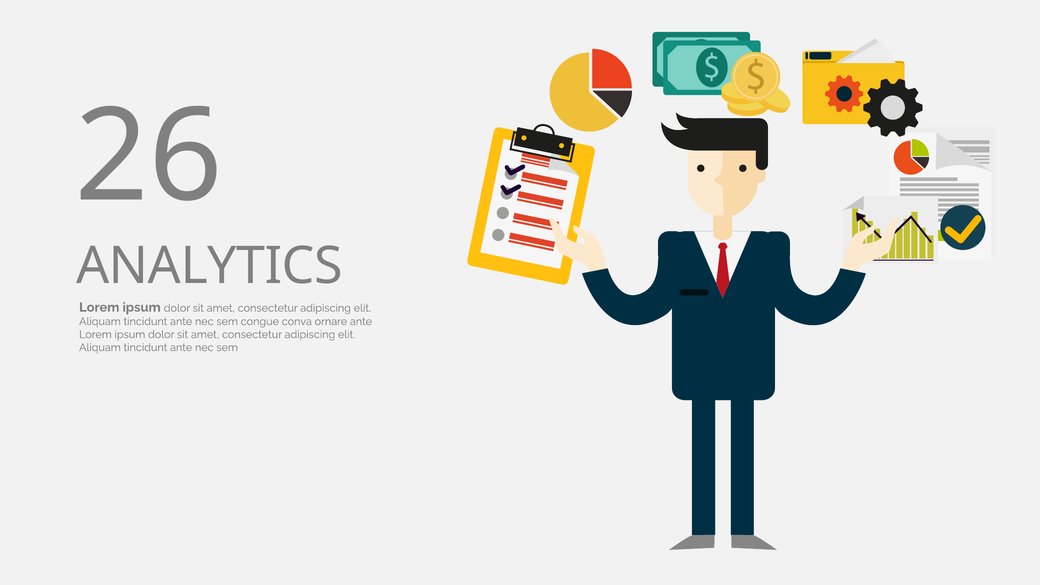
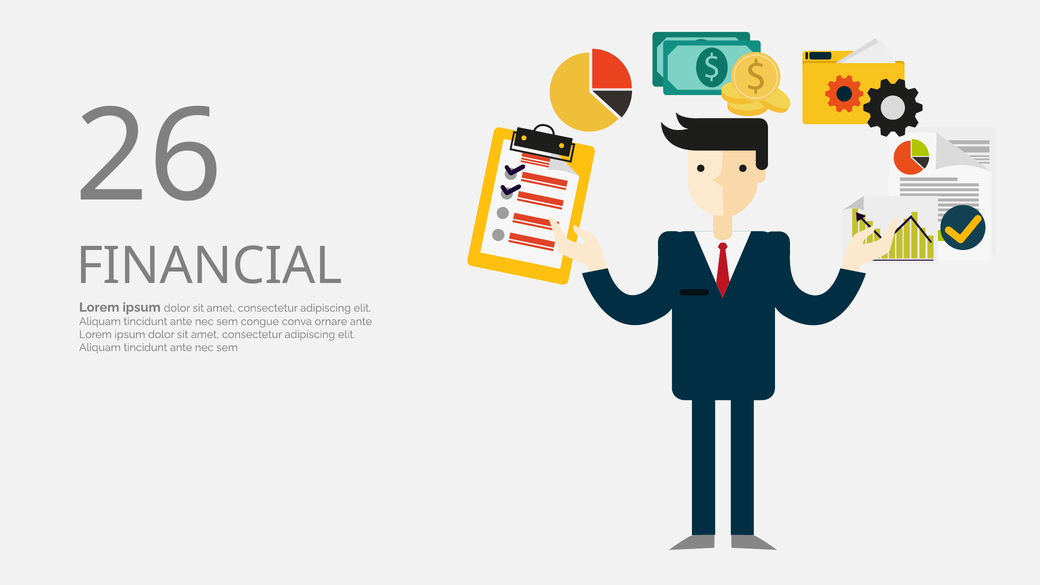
ANALYTICS: ANALYTICS -> FINANCIAL (209, 266)
